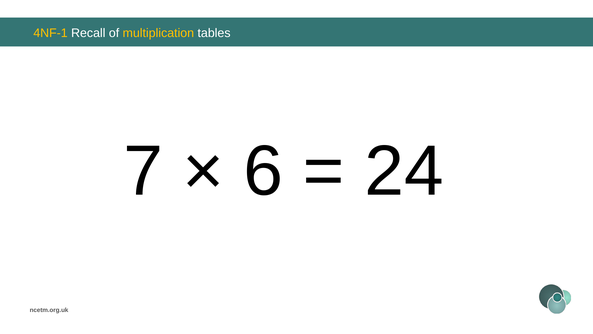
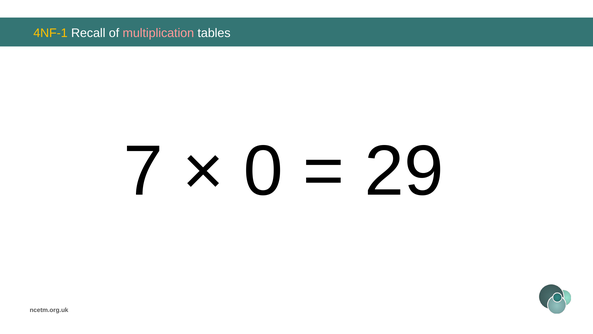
multiplication colour: yellow -> pink (158, 33)
6: 6 -> 0 (263, 171)
24: 24 -> 29 (404, 171)
